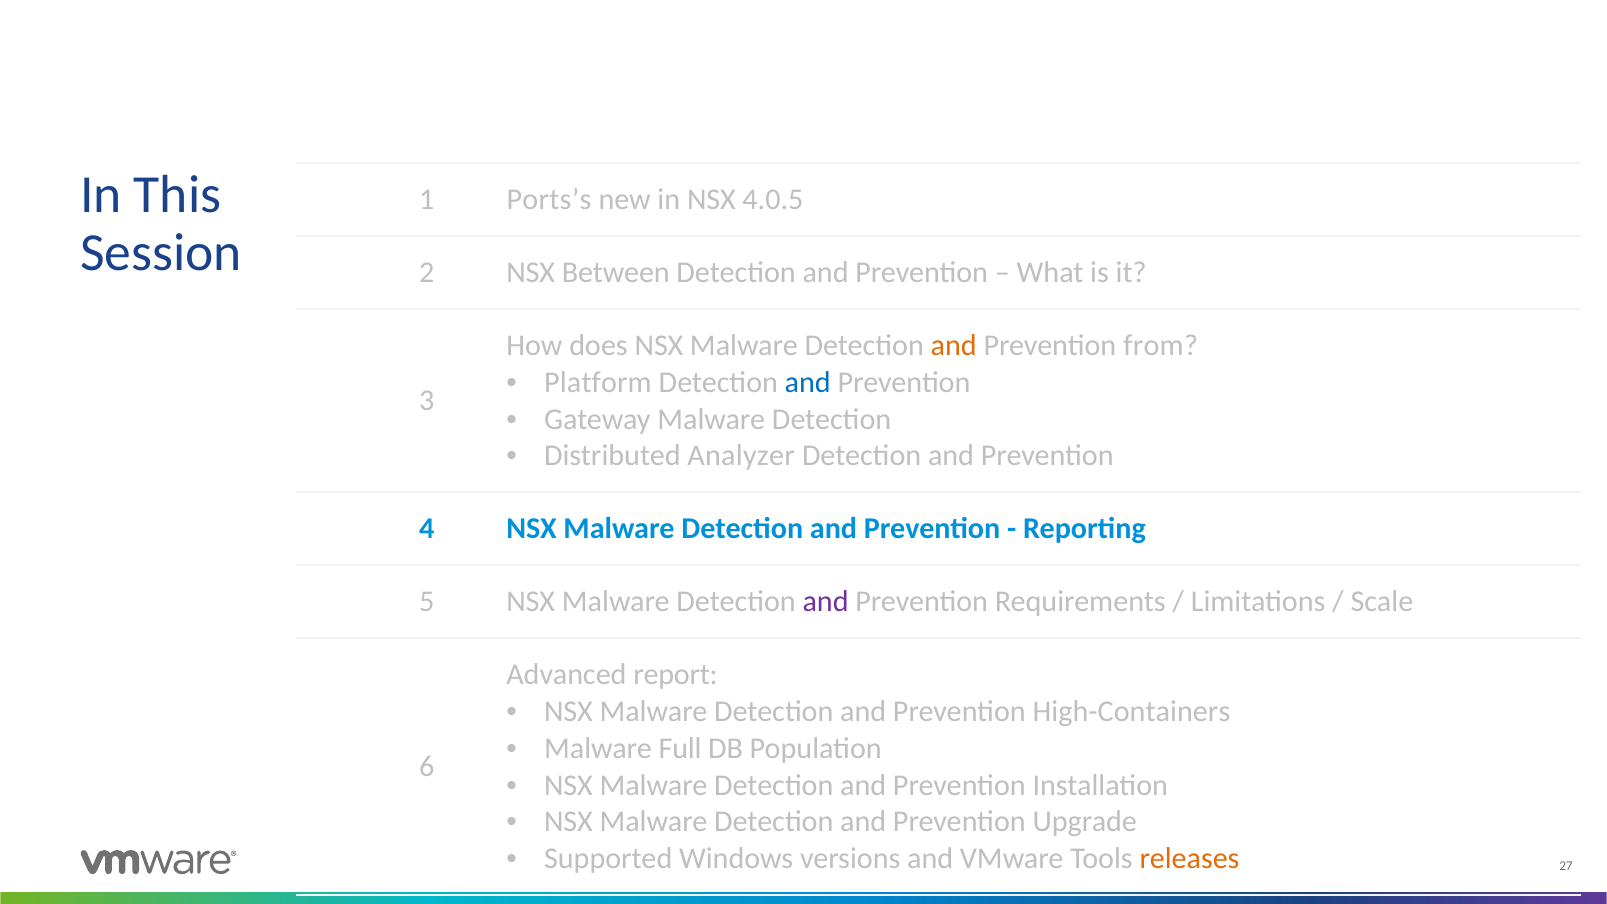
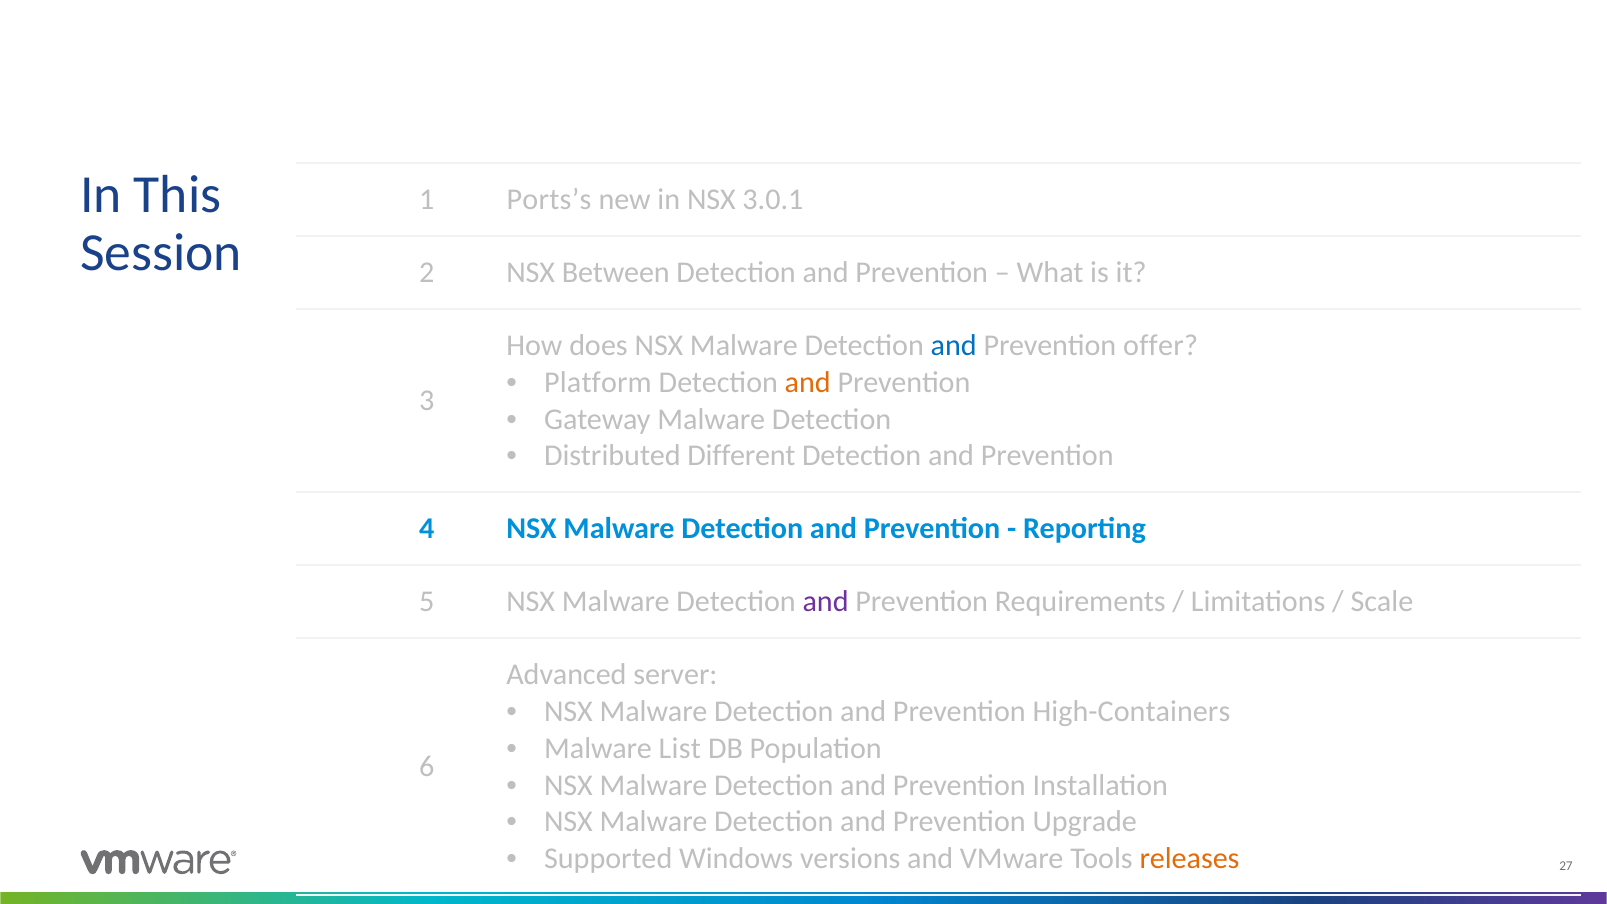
4.0.5: 4.0.5 -> 3.0.1 (773, 200)
and colour: orange -> blue (954, 346)
from: from -> offer (1161, 346)
and colour: blue -> orange (808, 382)
Analyzer: Analyzer -> Different (741, 456)
report: report -> server (675, 675)
Full: Full -> List (680, 748)
